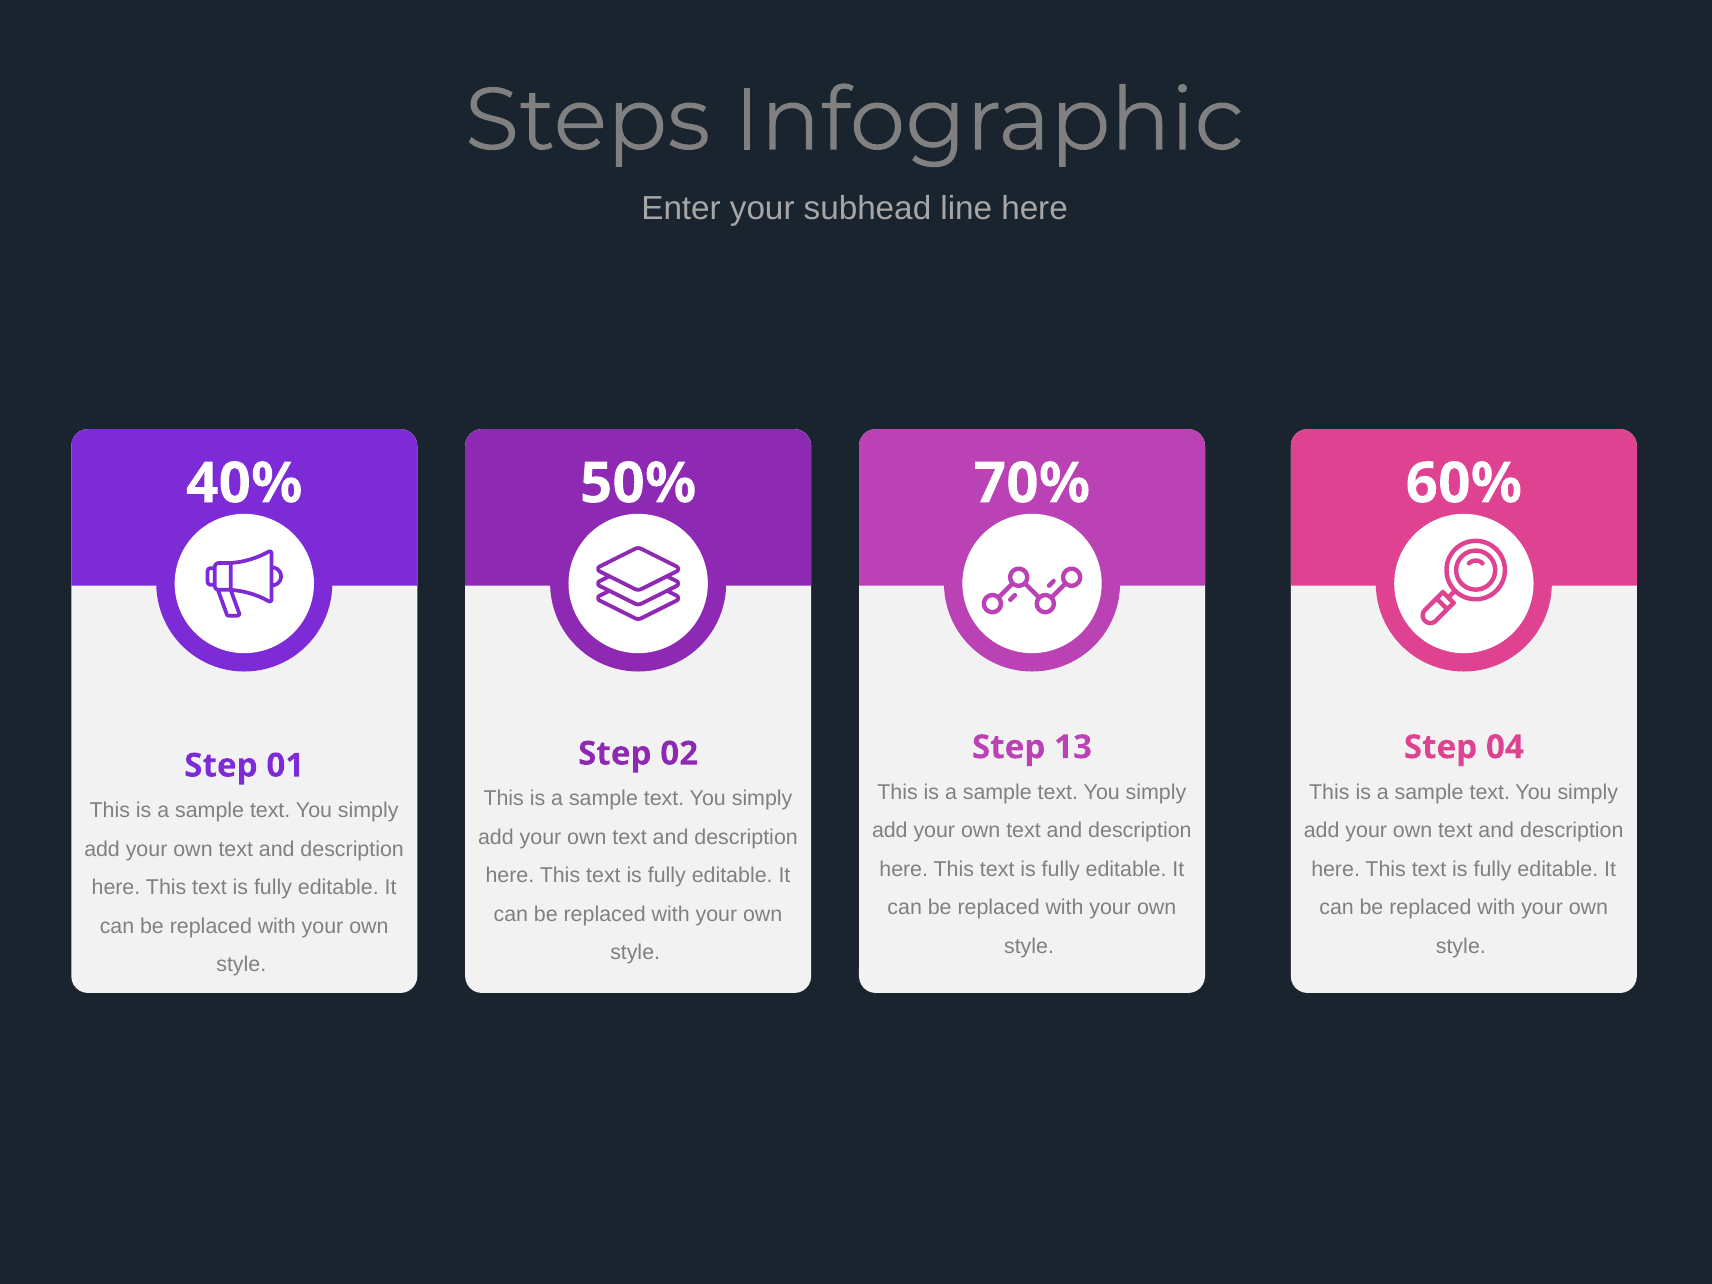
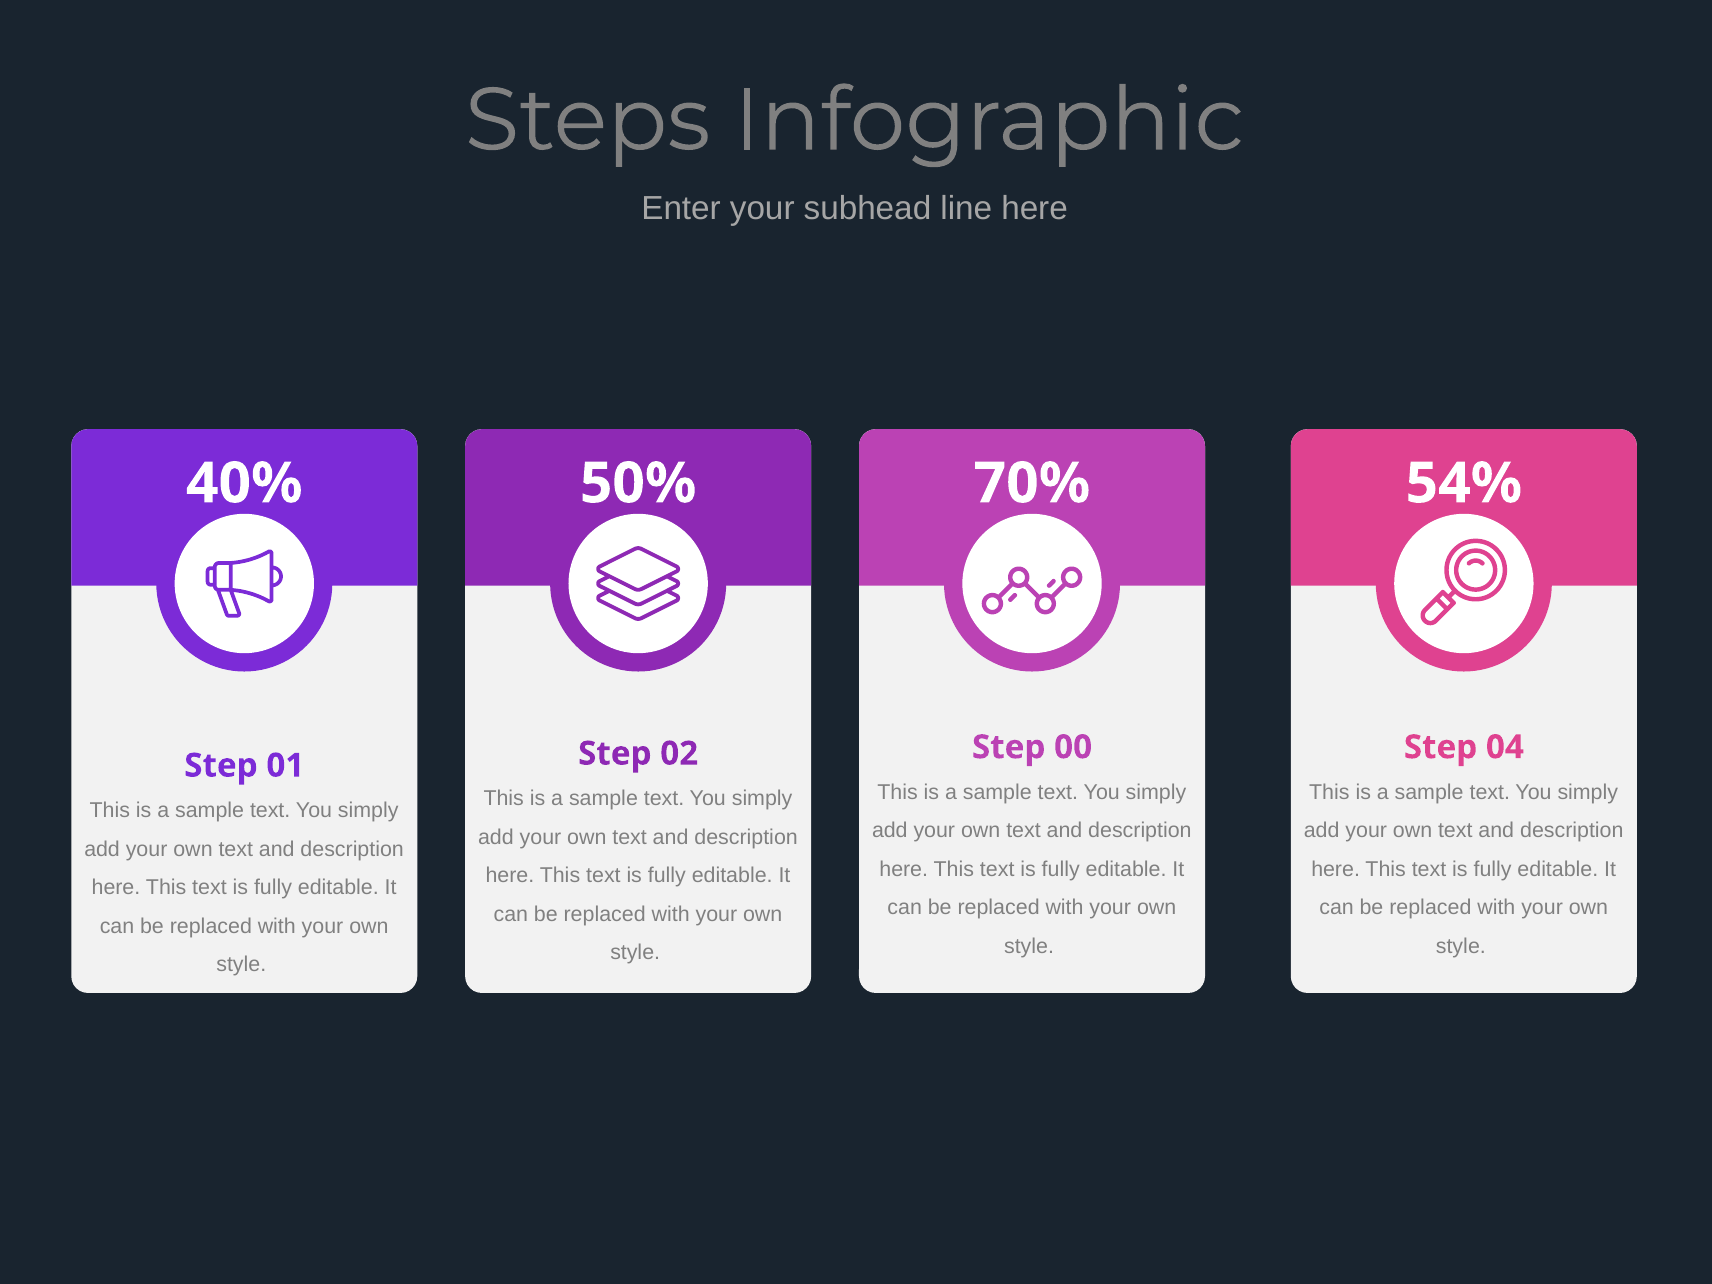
60%: 60% -> 54% (1464, 484)
13: 13 -> 00 (1073, 747)
